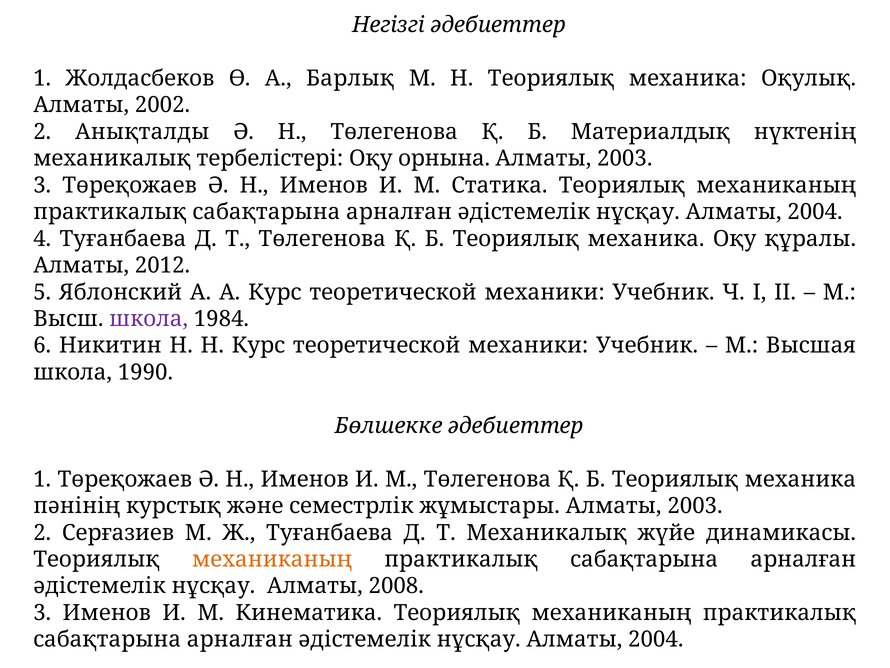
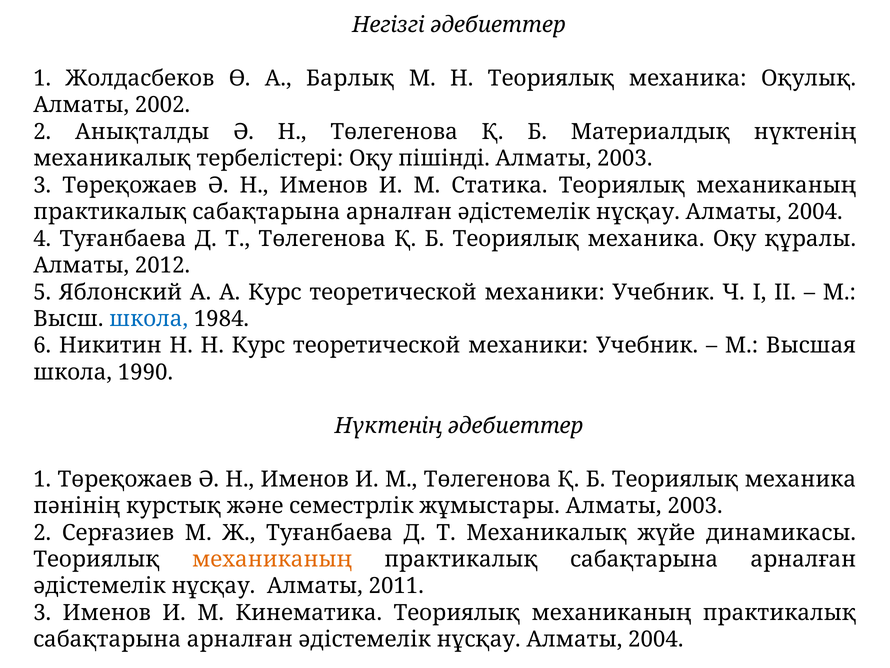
орнына: орнына -> пішінді (444, 158)
школа colour: purple -> blue (149, 319)
Бөлшекке: Бөлшекке -> Нүктенің (389, 425)
2008: 2008 -> 2011 (396, 586)
